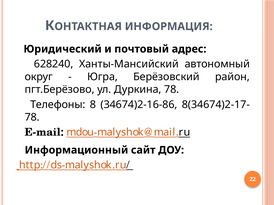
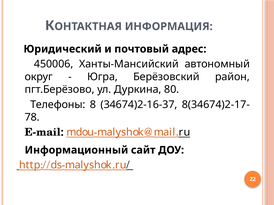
628240: 628240 -> 450006 (54, 64)
Дуркина 78: 78 -> 80 (172, 90)
34674)2-16-86: 34674)2-16-86 -> 34674)2-16-37 (139, 105)
